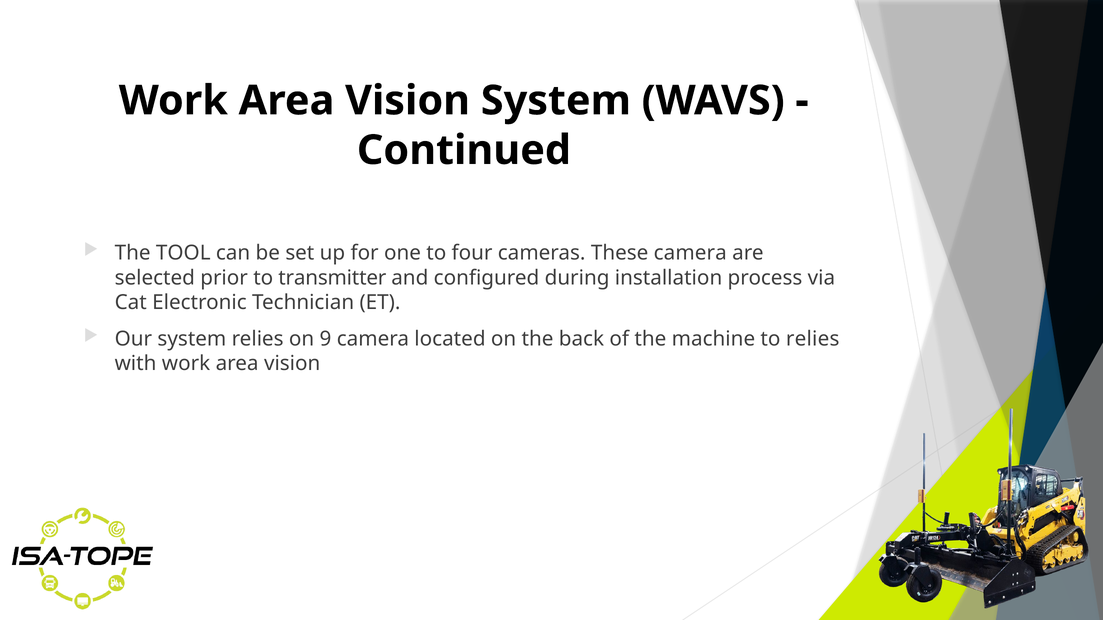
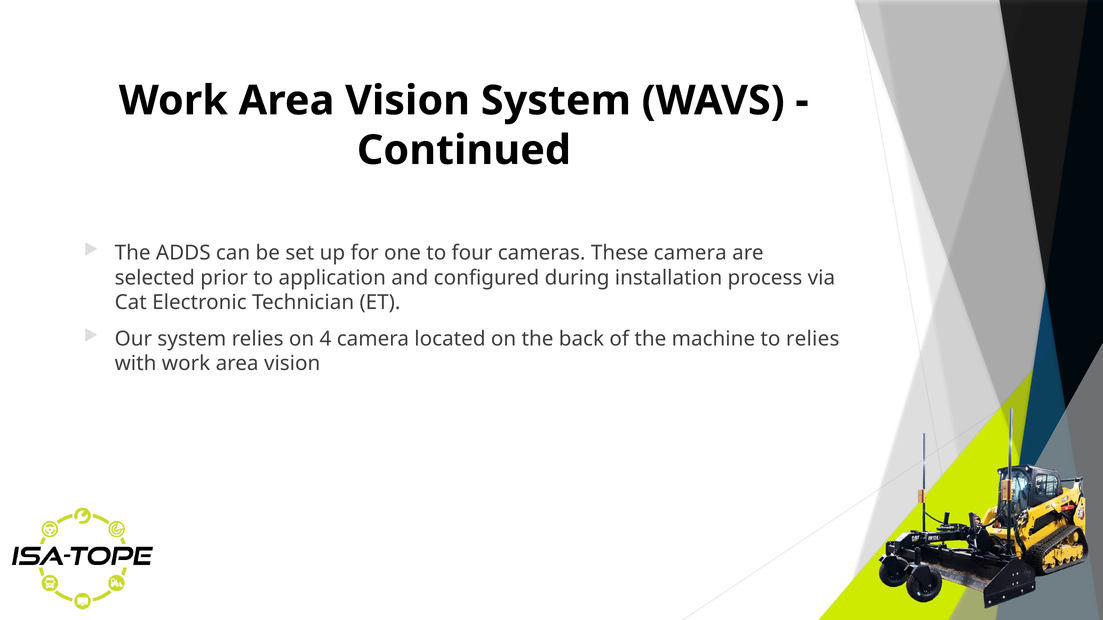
TOOL: TOOL -> ADDS (183, 253)
transmitter: transmitter -> application (332, 278)
9: 9 -> 4 (325, 339)
